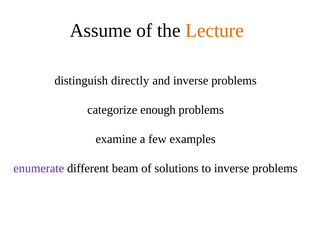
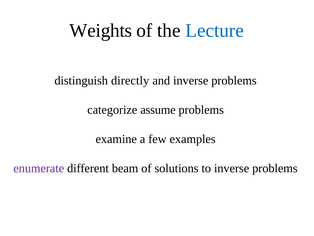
Assume: Assume -> Weights (101, 30)
Lecture colour: orange -> blue (215, 30)
enough: enough -> assume (158, 110)
